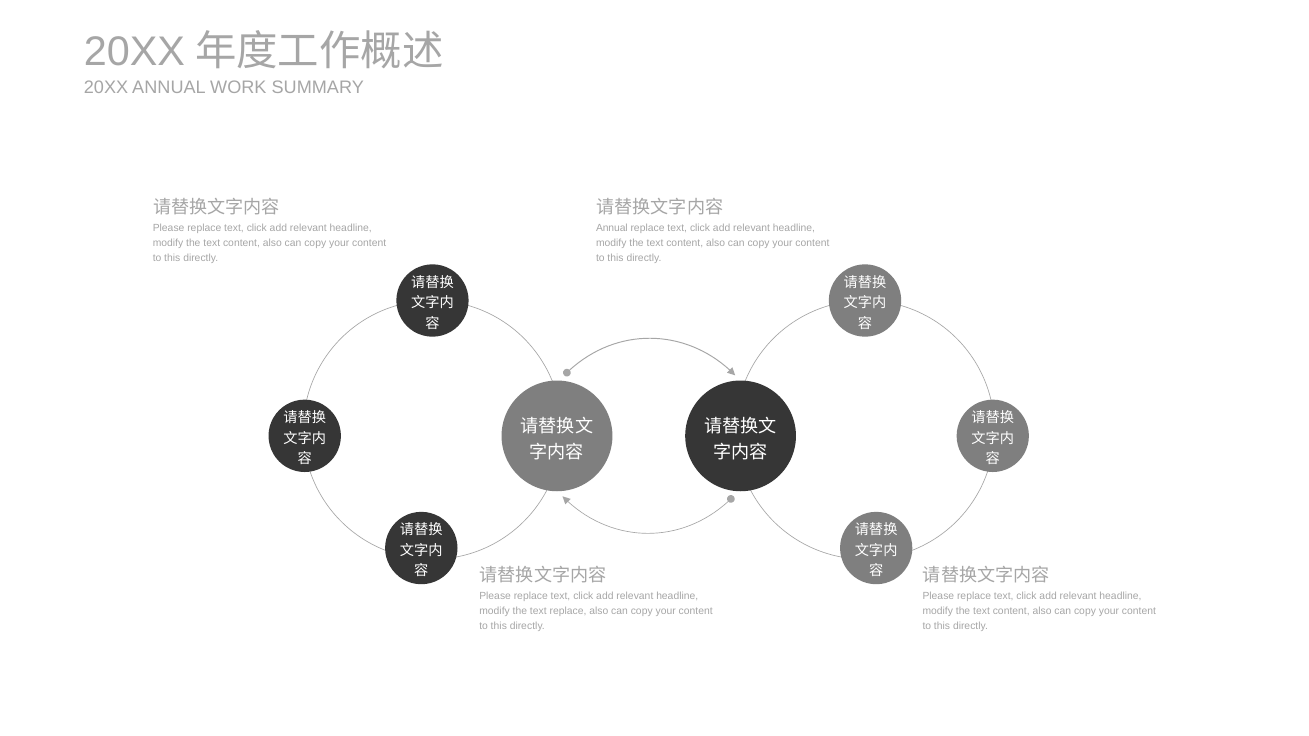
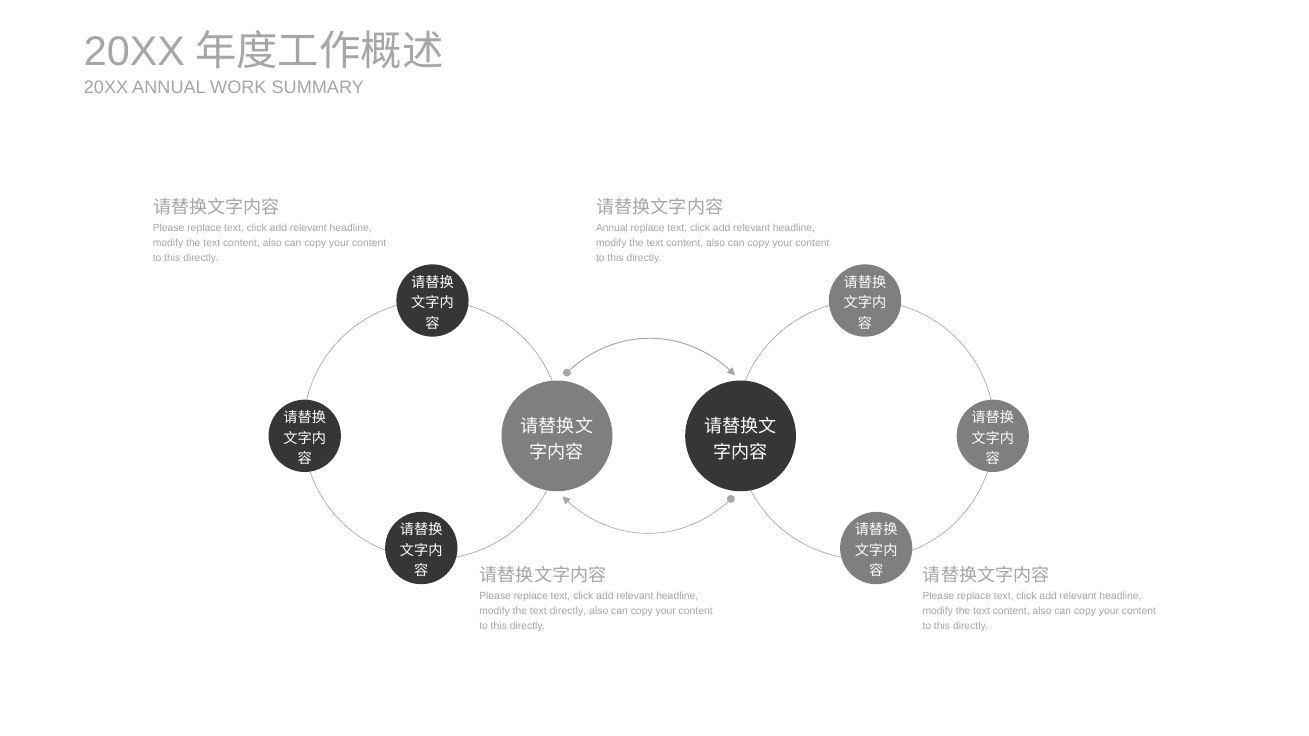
text replace: replace -> directly (568, 611)
